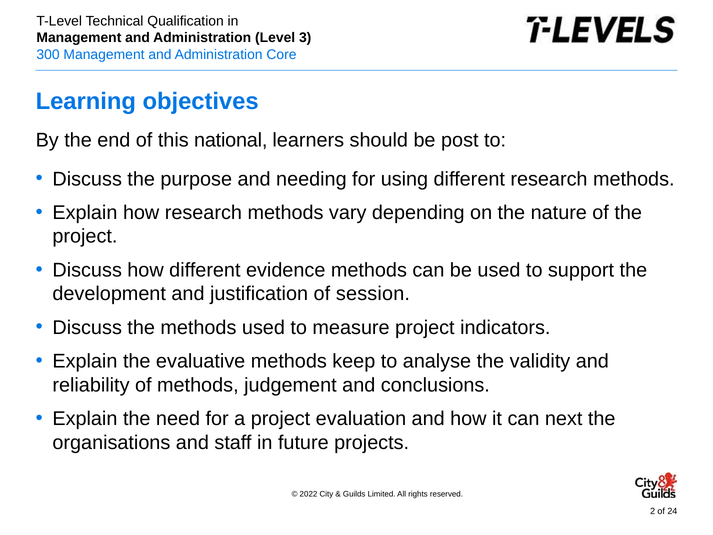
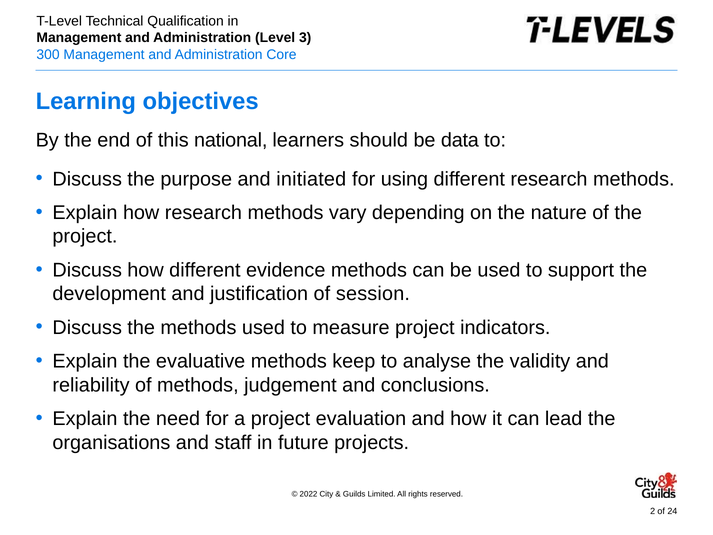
post: post -> data (460, 140)
needing: needing -> initiated (311, 179)
next: next -> lead (564, 419)
